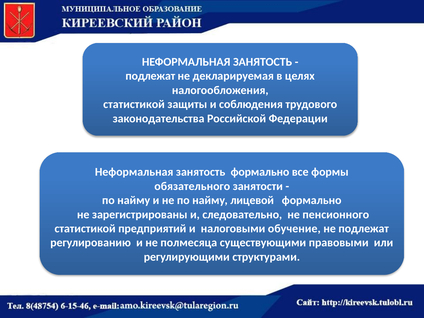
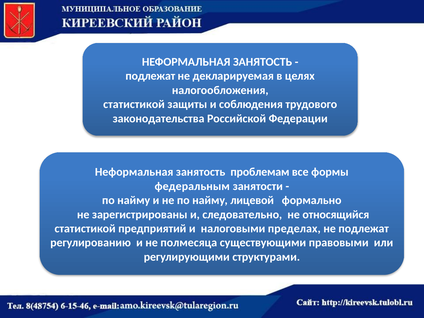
занятость формально: формально -> проблемам (260, 172)
обязательного: обязательного -> федеральным (192, 186)
пенсионного: пенсионного -> относящийся (336, 214)
обучение: обучение -> пределах (294, 229)
